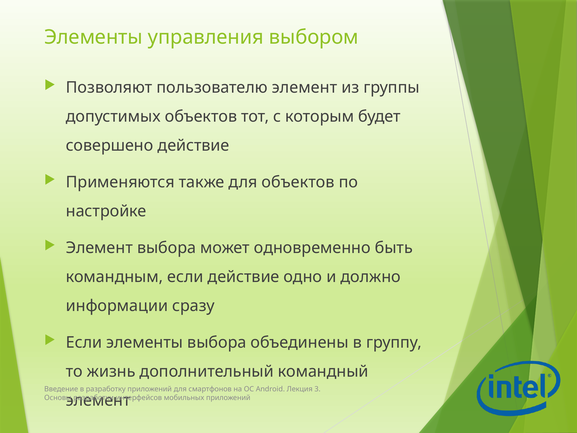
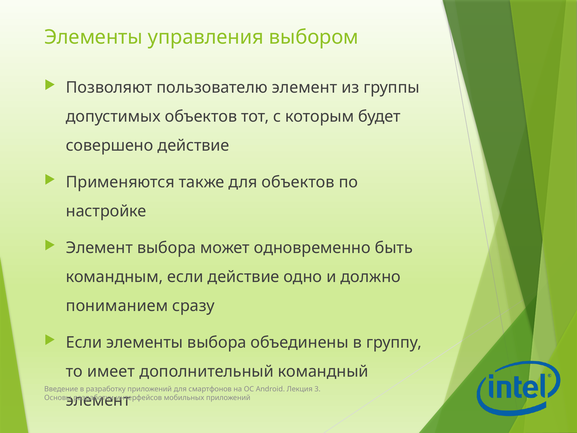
информации: информации -> пониманием (117, 306)
жизнь: жизнь -> имеет (111, 371)
